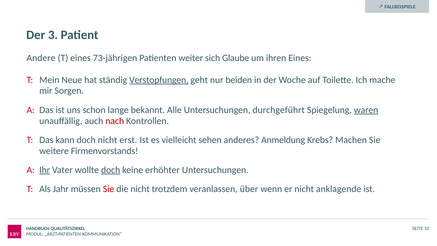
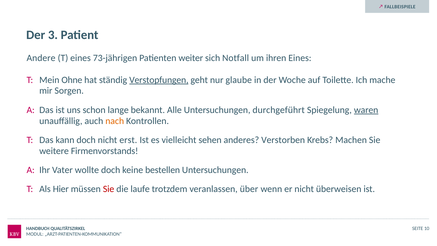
Glaube: Glaube -> Notfall (236, 58)
Neue: Neue -> Ohne (72, 80)
beiden: beiden -> glaube (239, 80)
nach colour: red -> orange (115, 121)
Anmeldung: Anmeldung -> Verstorben (283, 140)
Ihr underline: present -> none (45, 170)
doch underline: present -> none (111, 170)
erhöhter: erhöhter -> bestellen (163, 170)
Jahr: Jahr -> Hier (61, 189)
die nicht: nicht -> laufe (140, 189)
anklagende: anklagende -> überweisen (339, 189)
